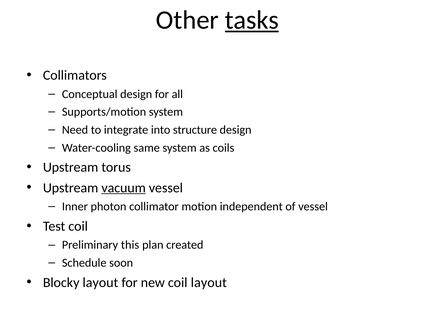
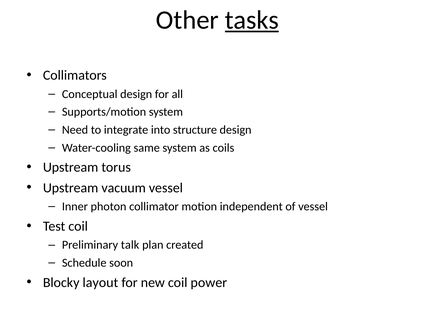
vacuum underline: present -> none (124, 188)
this: this -> talk (130, 245)
coil layout: layout -> power (209, 283)
